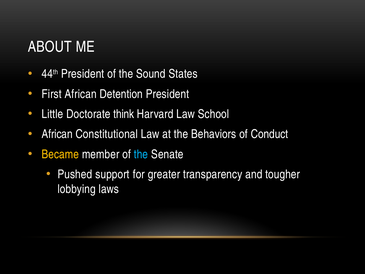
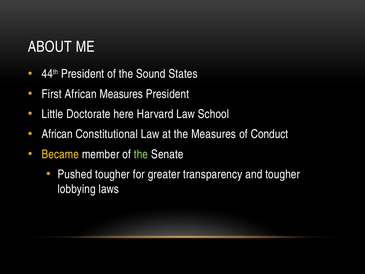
African Detention: Detention -> Measures (121, 94)
think: think -> here (124, 114)
the Behaviors: Behaviors -> Measures (214, 134)
the colour: light blue -> light green (141, 154)
Pushed support: support -> tougher (112, 174)
